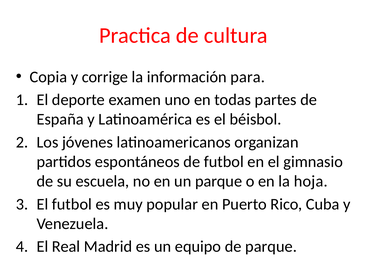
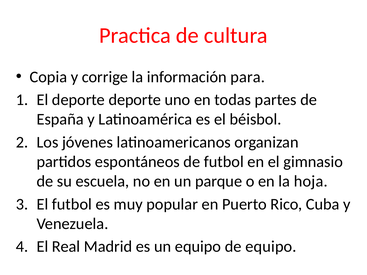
deporte examen: examen -> deporte (135, 100)
de parque: parque -> equipo (271, 247)
